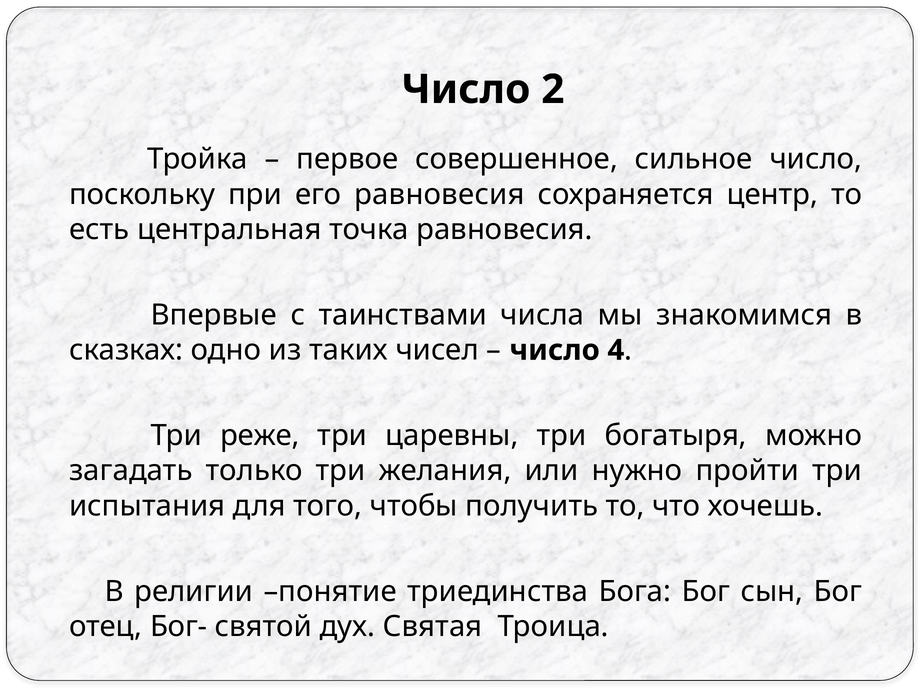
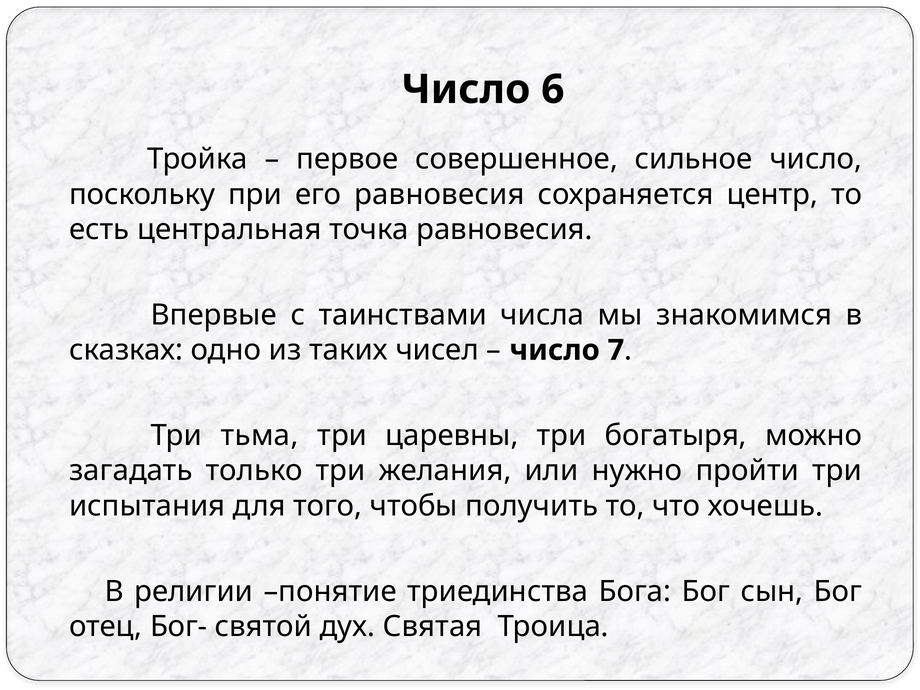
2: 2 -> 6 (553, 89)
4: 4 -> 7 (616, 350)
реже: реже -> тьма (260, 435)
